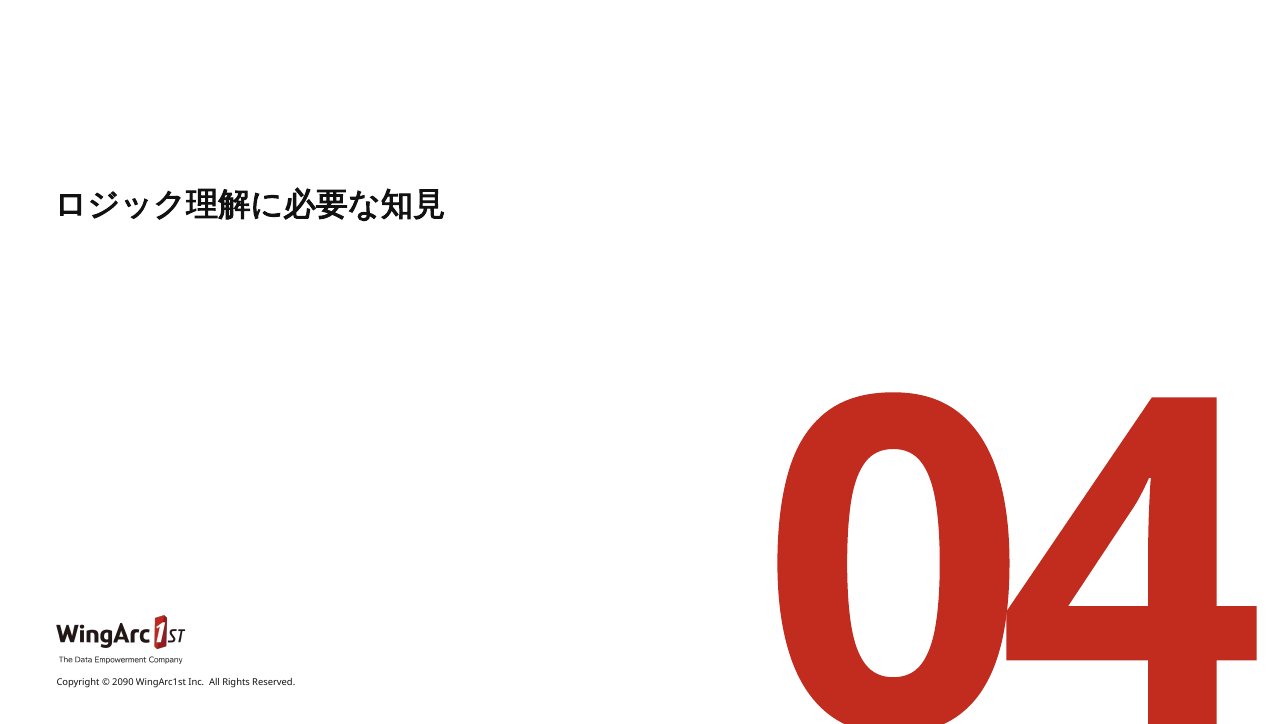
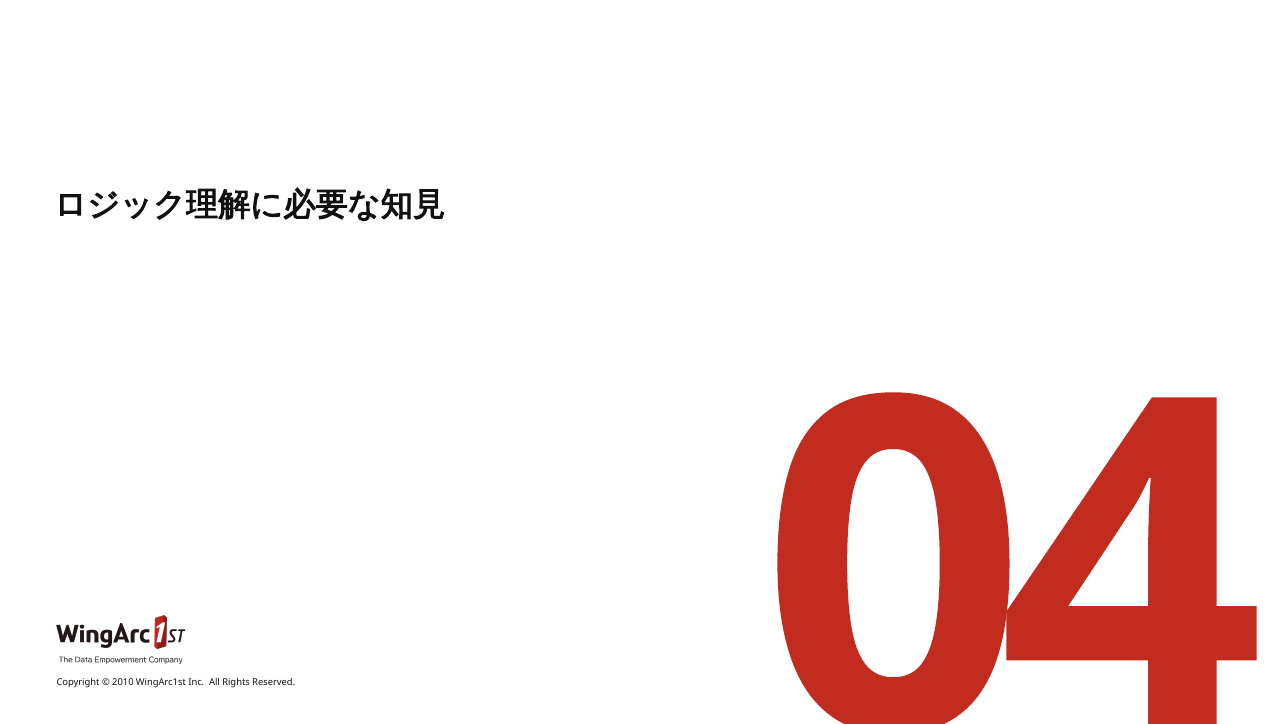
2090: 2090 -> 2010 (123, 683)
